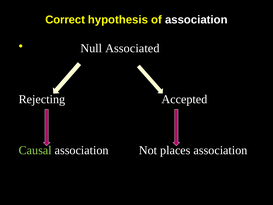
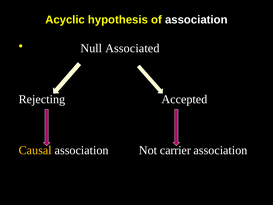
Correct: Correct -> Acyclic (65, 20)
Causal colour: light green -> yellow (35, 150)
places: places -> carrier (175, 150)
